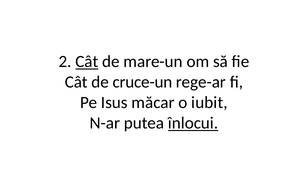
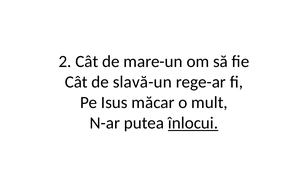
Cât underline: present -> none (87, 62)
cruce-un: cruce-un -> slavă-un (142, 82)
iubit: iubit -> mult (209, 103)
